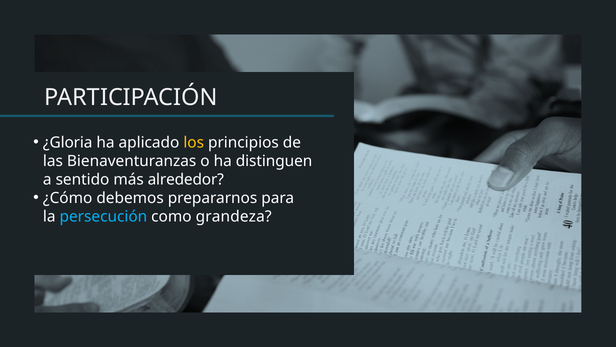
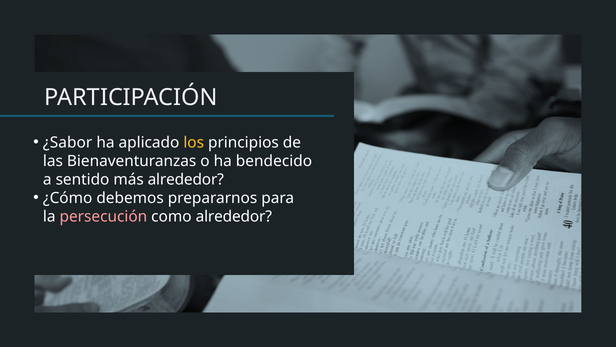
¿Gloria: ¿Gloria -> ¿Sabor (68, 142)
distinguen: distinguen -> bendecido (274, 161)
persecución colour: light blue -> pink (103, 216)
como grandeza: grandeza -> alrededor (234, 216)
